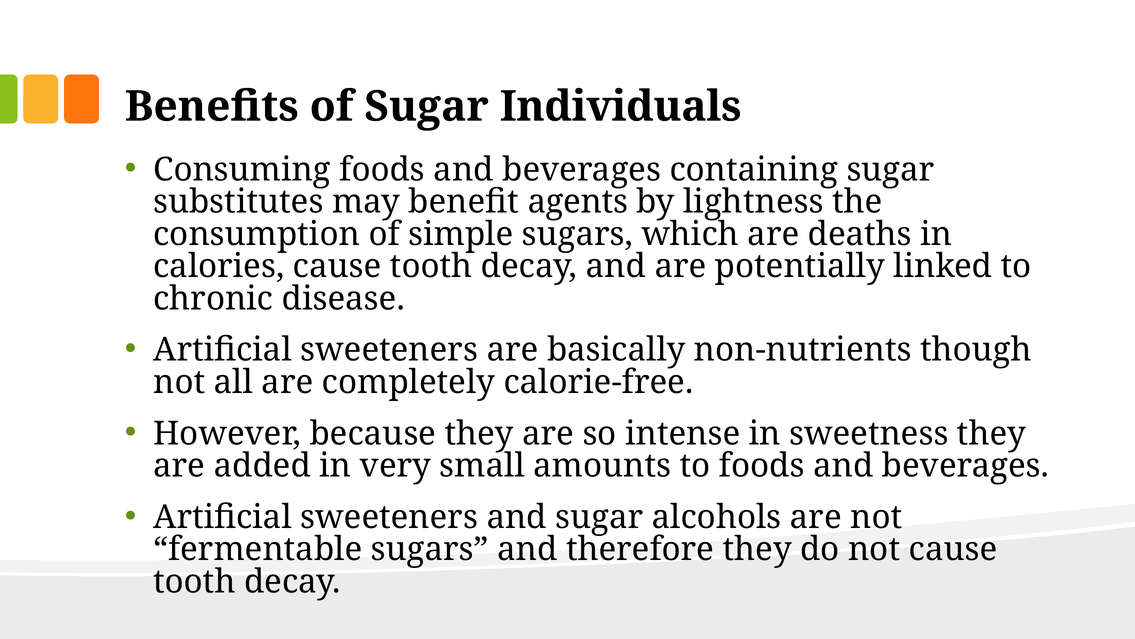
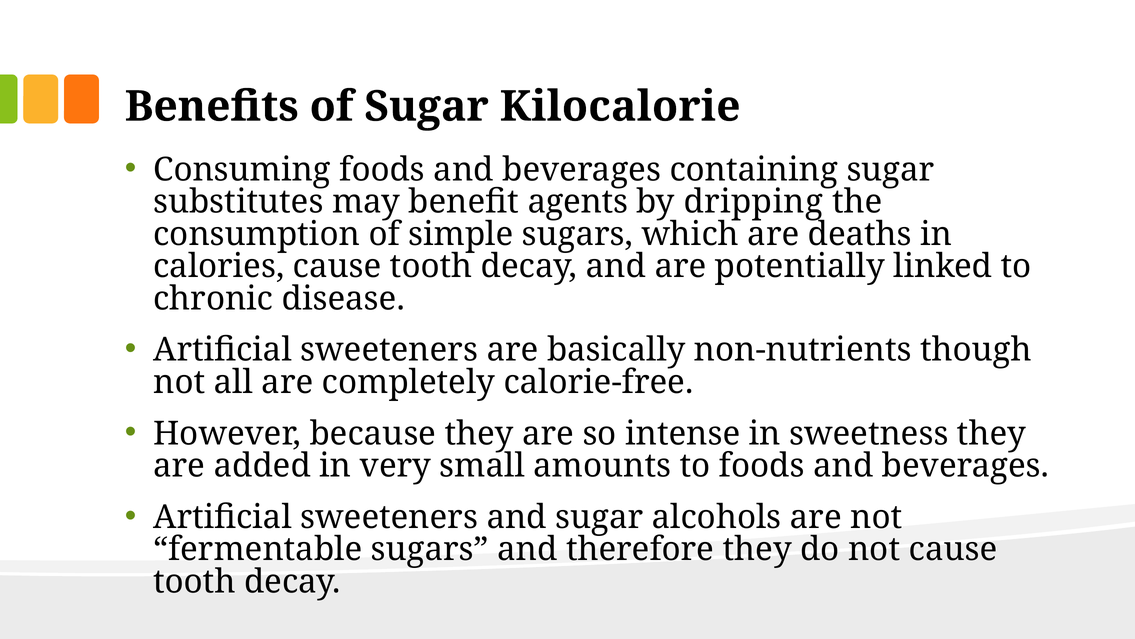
Individuals: Individuals -> Kilocalorie (620, 107)
lightness: lightness -> dripping (753, 202)
